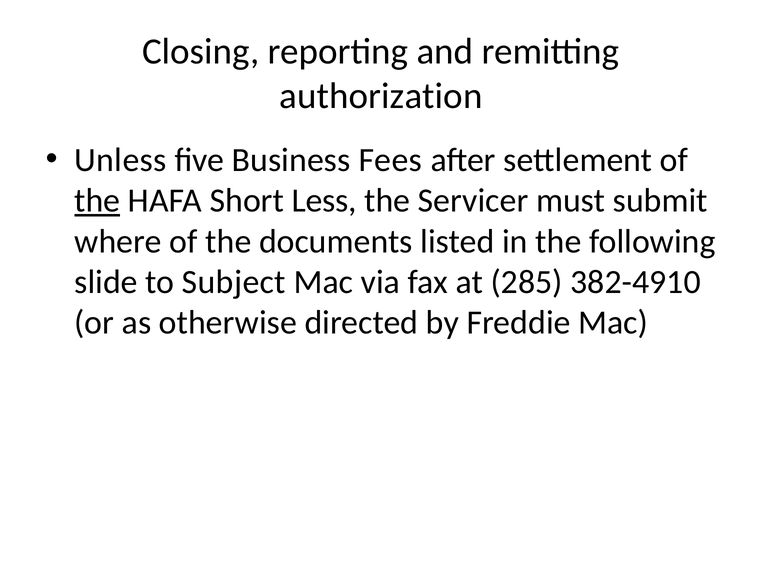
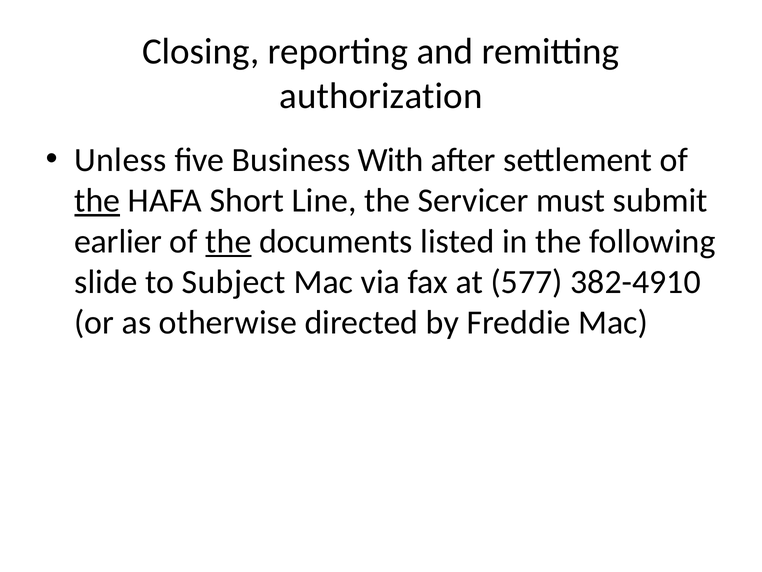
Fees: Fees -> With (391, 160)
Less: Less -> Line (324, 201)
where: where -> earlier (118, 241)
the underline: none -> present (228, 241)
285: 285 -> 577 (527, 282)
